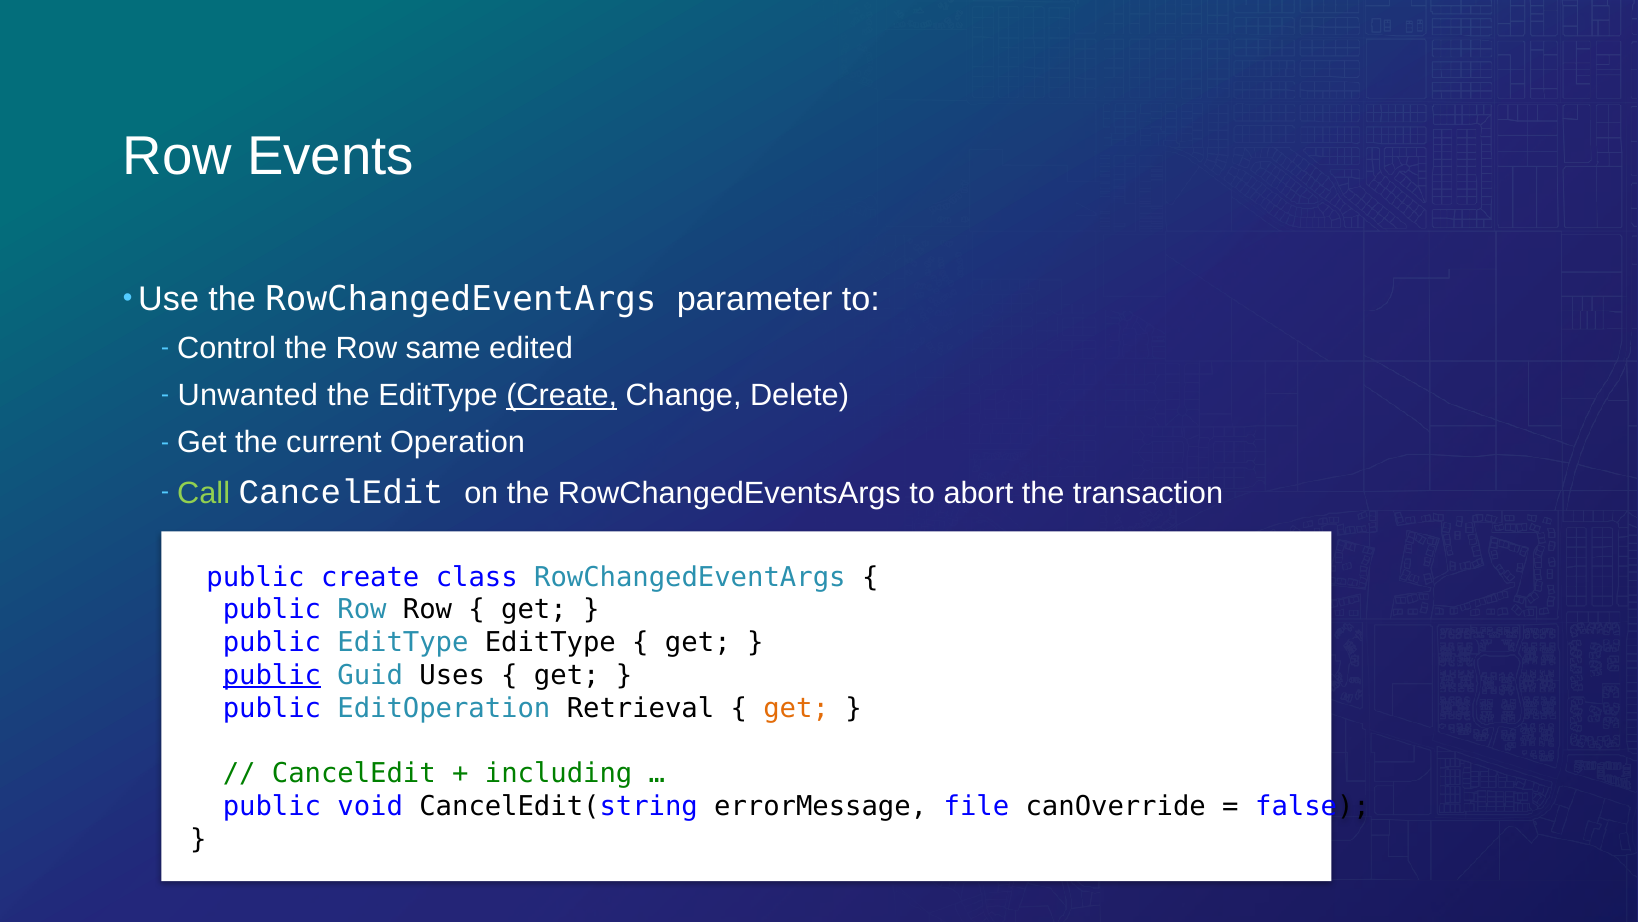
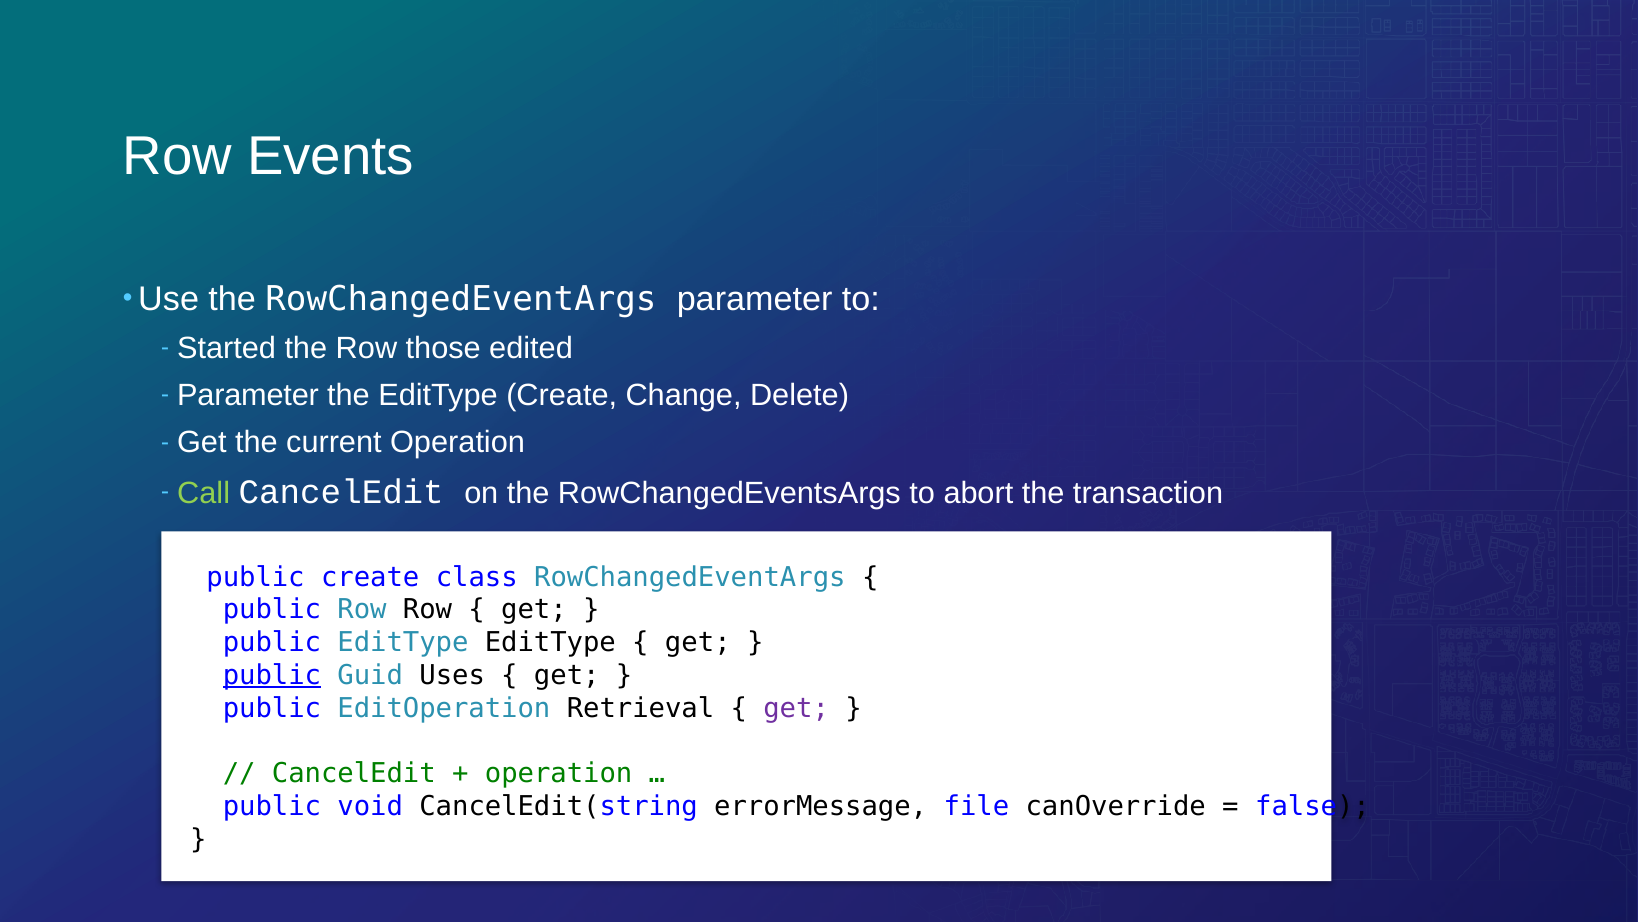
Control: Control -> Started (227, 348)
same: same -> those (443, 348)
Unwanted: Unwanted -> Parameter (248, 395)
Create underline: present -> none (562, 395)
get colour: orange -> purple (796, 708)
including: including -> operation (559, 773)
